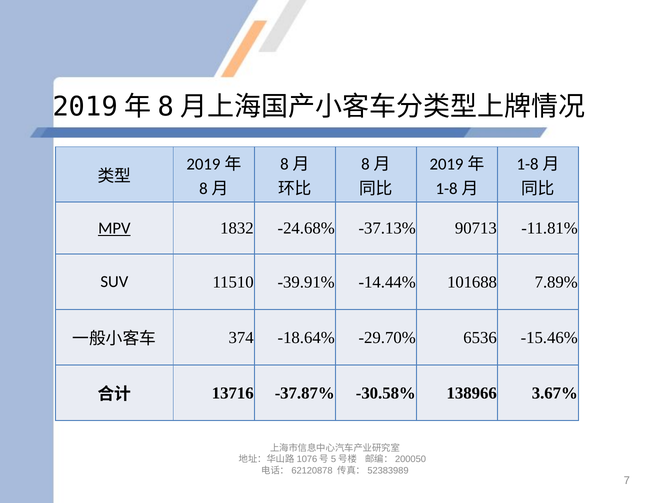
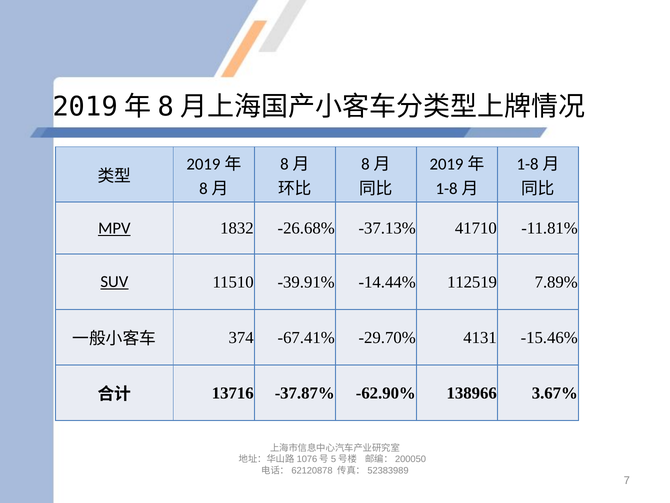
-24.68%: -24.68% -> -26.68% (306, 228)
90713: 90713 -> 41710 (476, 228)
SUV underline: none -> present (114, 282)
101688: 101688 -> 112519 (472, 282)
-18.64%: -18.64% -> -67.41% (306, 337)
6536: 6536 -> 4131 (480, 337)
-30.58%: -30.58% -> -62.90% (386, 393)
